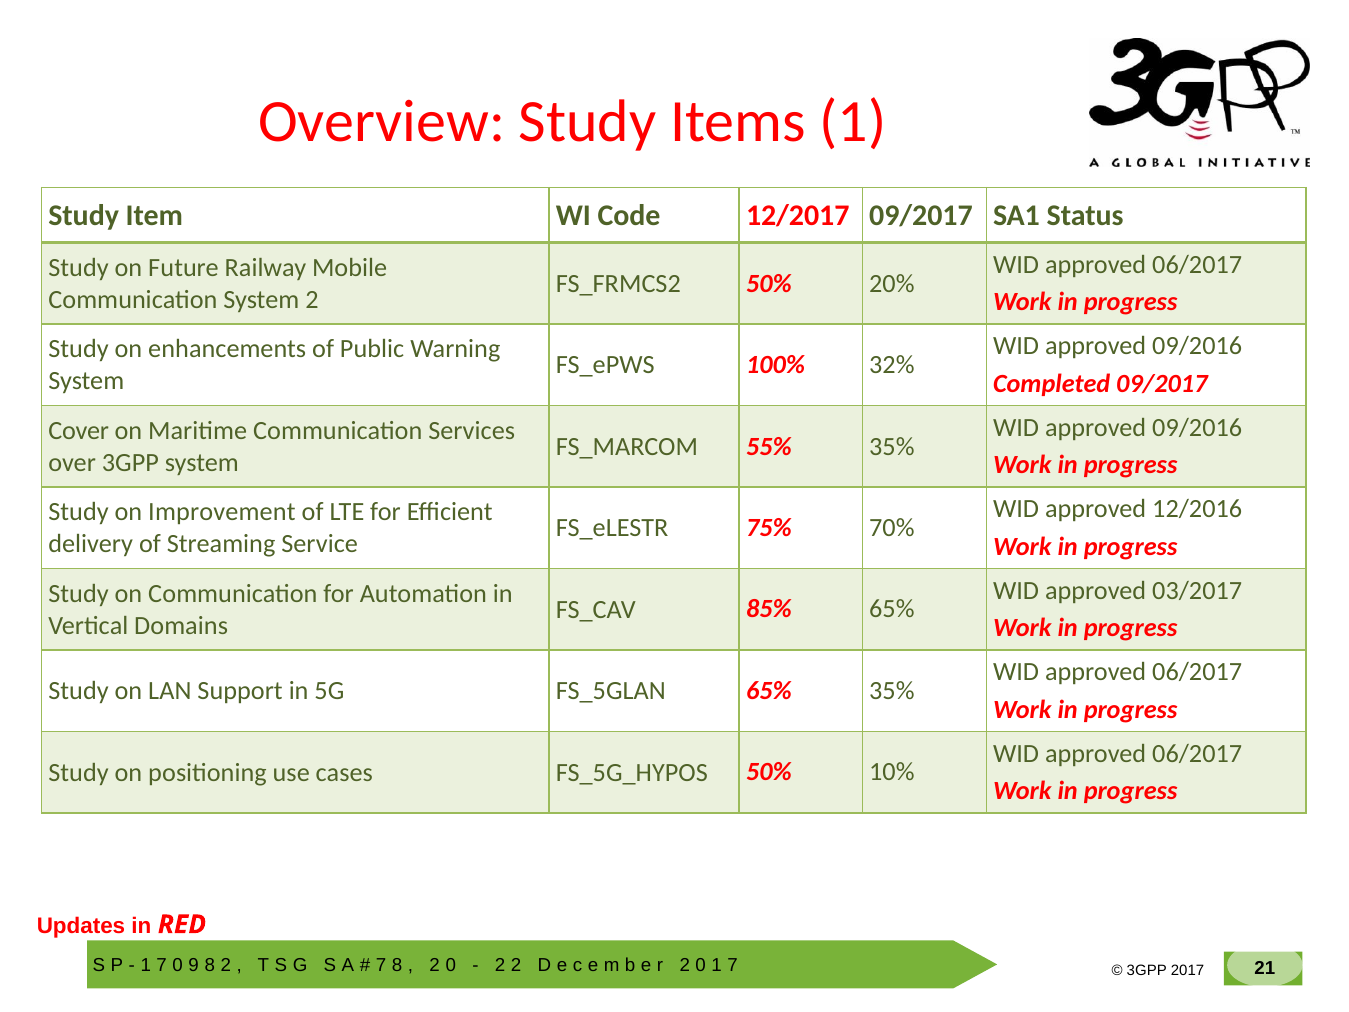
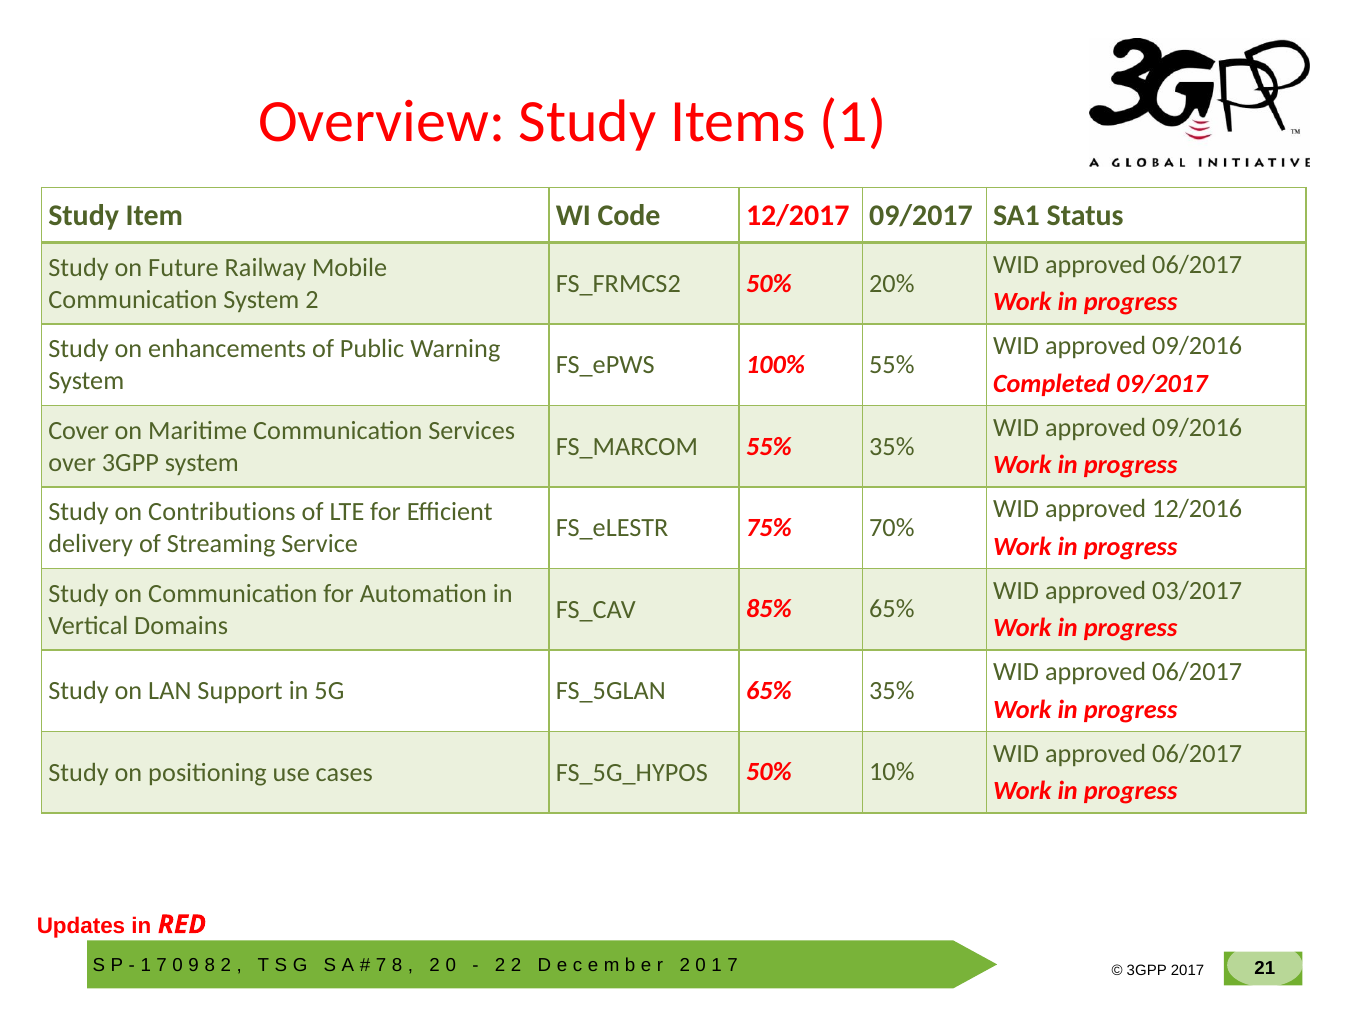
100% 32%: 32% -> 55% (892, 365)
Improvement: Improvement -> Contributions (222, 512)
